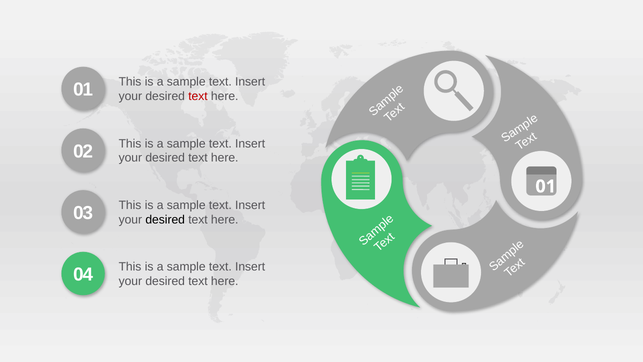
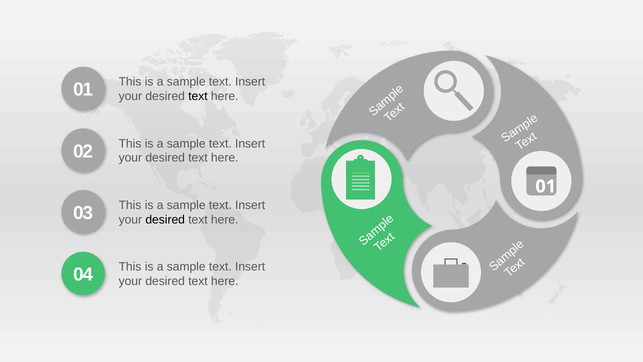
text colour: red -> black (198, 96)
